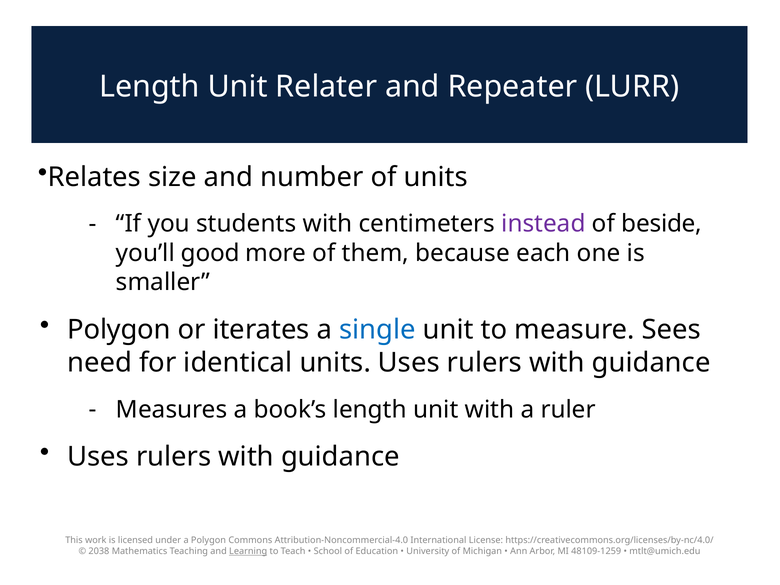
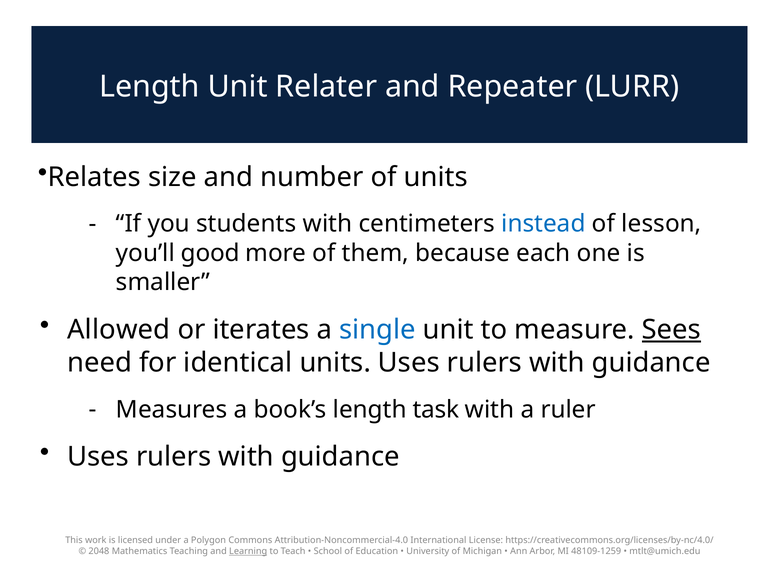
instead colour: purple -> blue (544, 224)
beside: beside -> lesson (661, 224)
Polygon: Polygon -> Allowed (119, 330)
Sees underline: none -> present (671, 330)
book’s length unit: unit -> task (436, 410)
2038: 2038 -> 2048 (99, 552)
